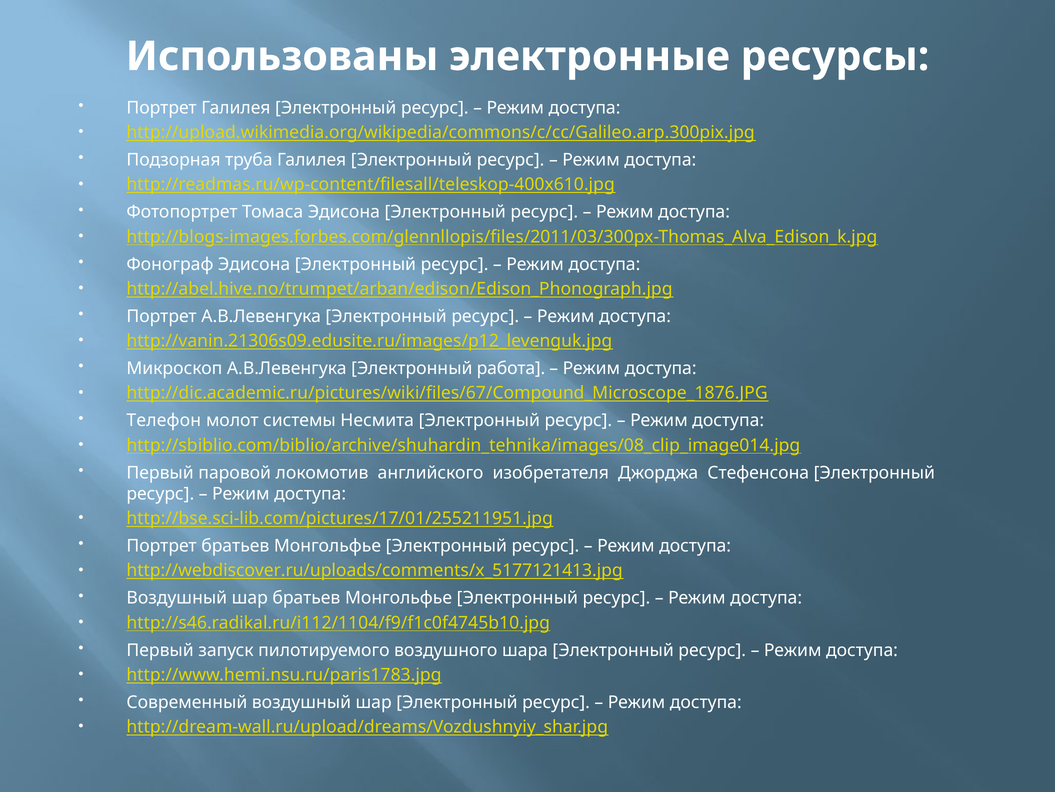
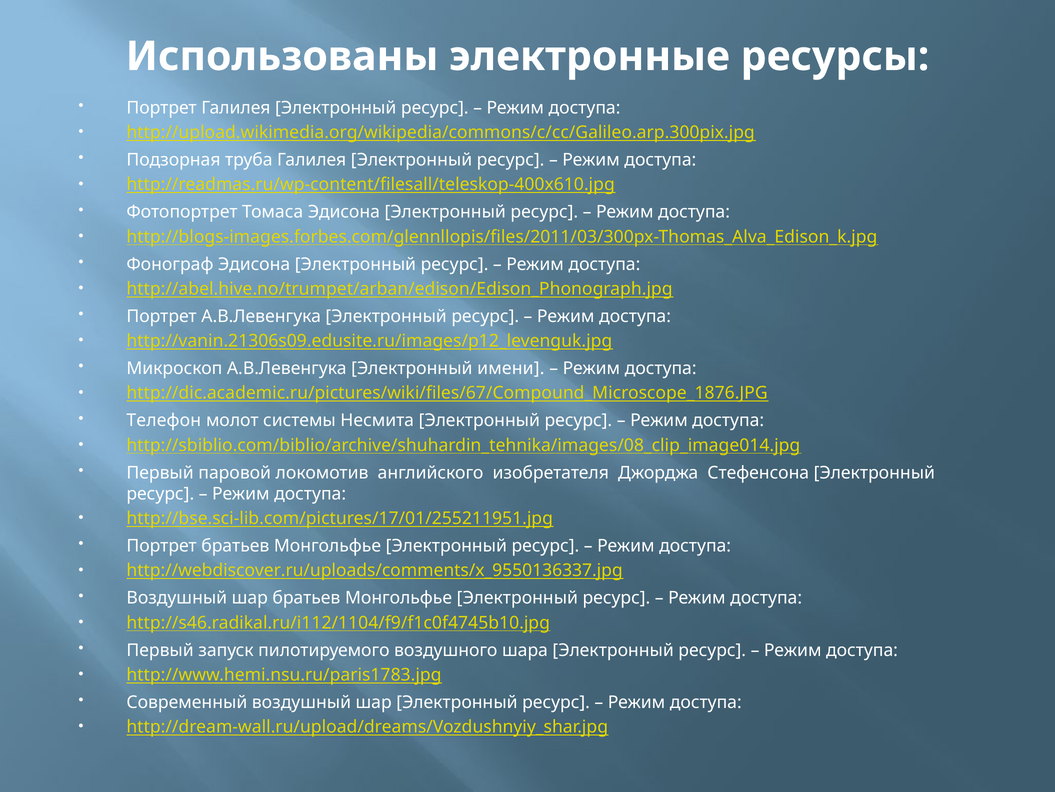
работа: работа -> имени (511, 368)
http://webdiscover.ru/uploads/comments/x_5177121413.jpg: http://webdiscover.ru/uploads/comments/x_5177121413.jpg -> http://webdiscover.ru/uploads/comments/x_9550136337.jpg (375, 570)
